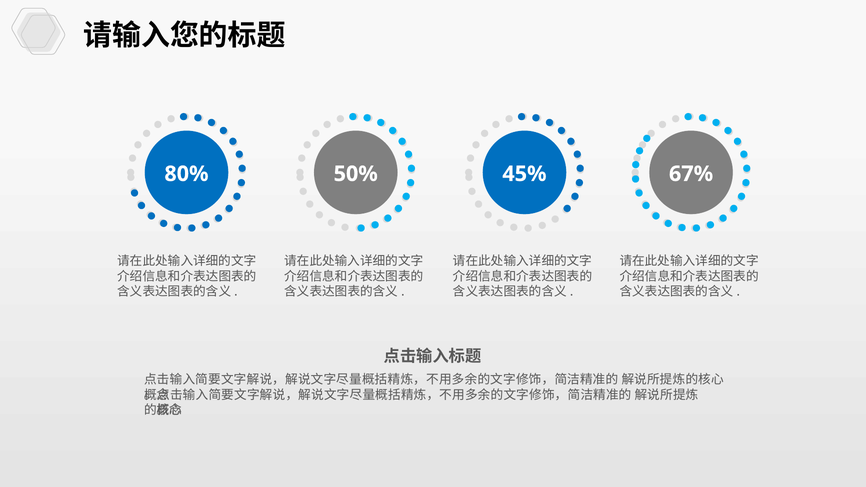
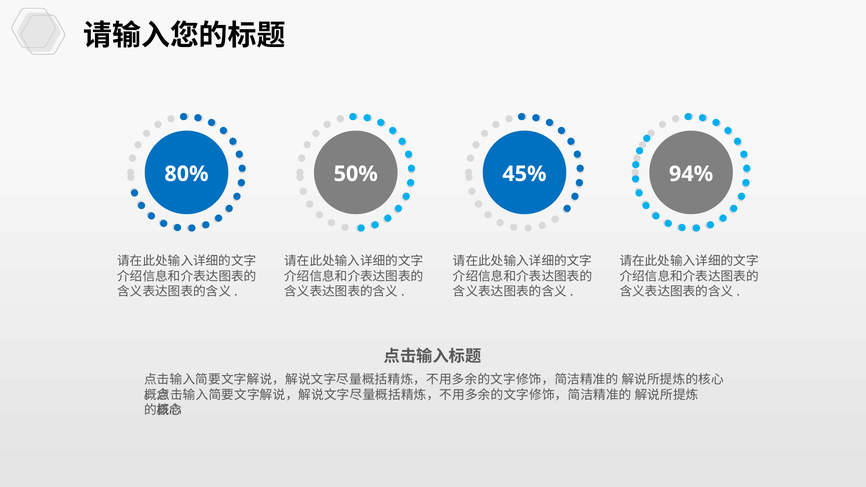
67%: 67% -> 94% (691, 174)
